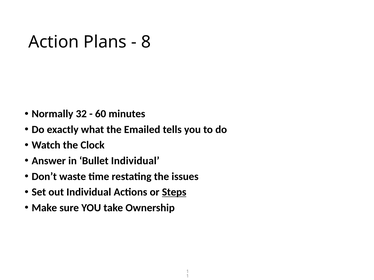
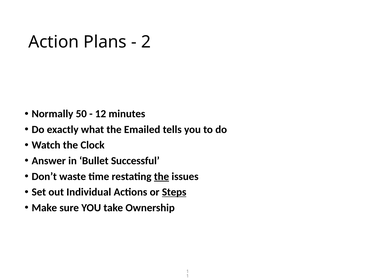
8: 8 -> 2 (146, 42)
32: 32 -> 50 (81, 114)
60: 60 -> 12 (101, 114)
Bullet Individual: Individual -> Successful (135, 161)
the underline: none -> present (162, 177)
